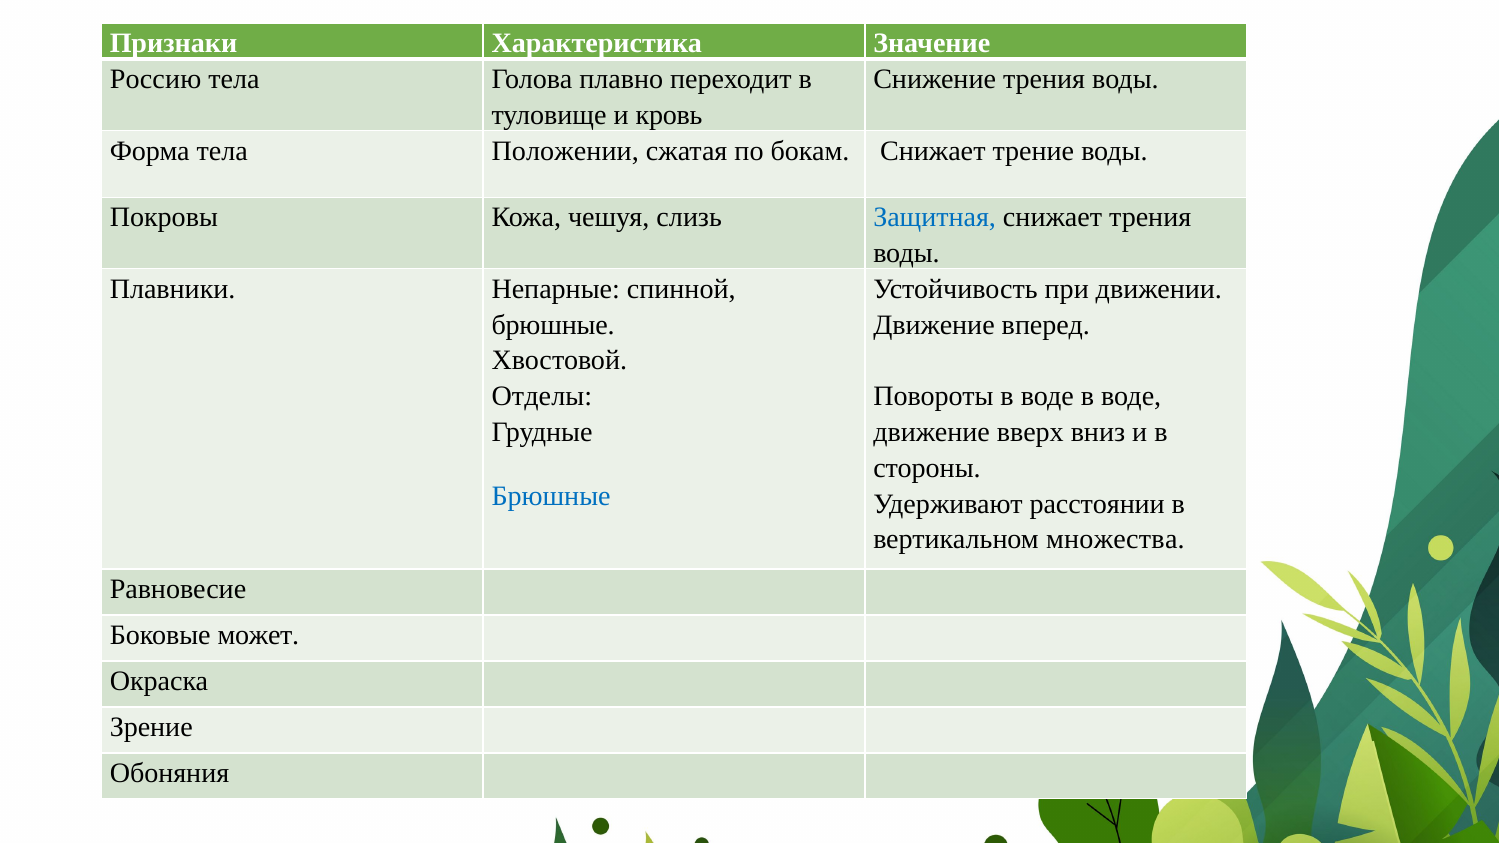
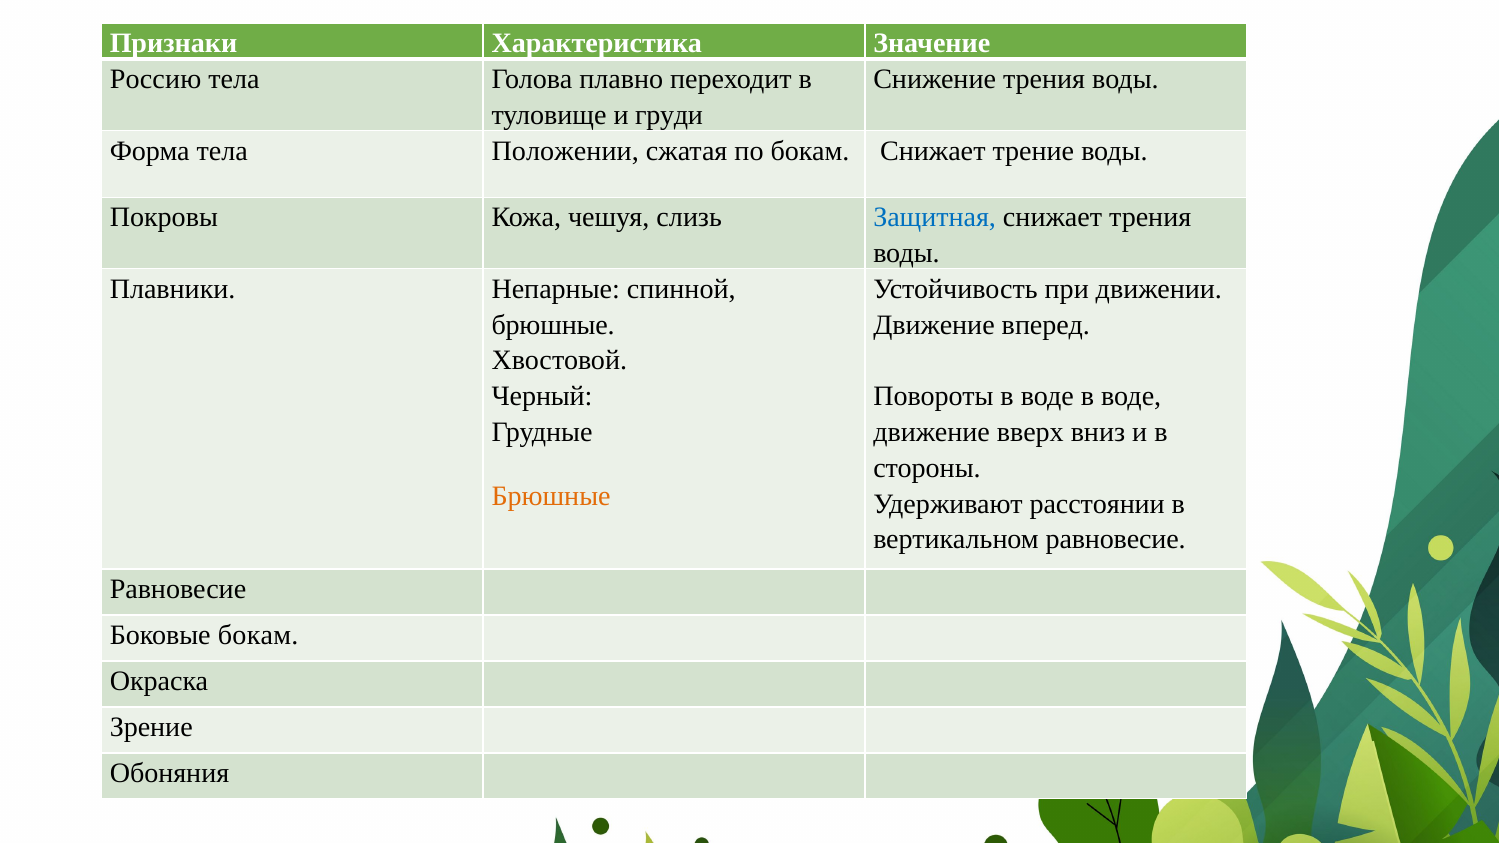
кровь: кровь -> груди (669, 115)
Отделы: Отделы -> Черный (542, 397)
Брюшные colour: blue -> orange (551, 496)
вертикальном множества: множества -> равновесие (1116, 540)
Боковые может: может -> бокам (258, 636)
